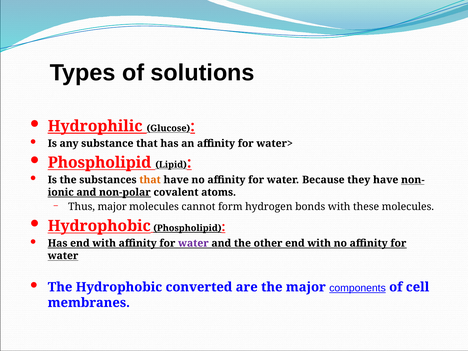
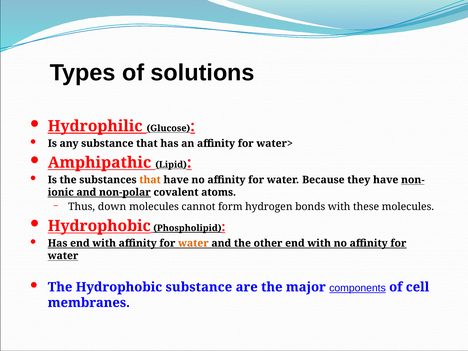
Phospholipid: Phospholipid -> Amphipathic (99, 163)
Thus major: major -> down (112, 207)
water colour: purple -> orange (193, 243)
Hydrophobic converted: converted -> substance (199, 287)
